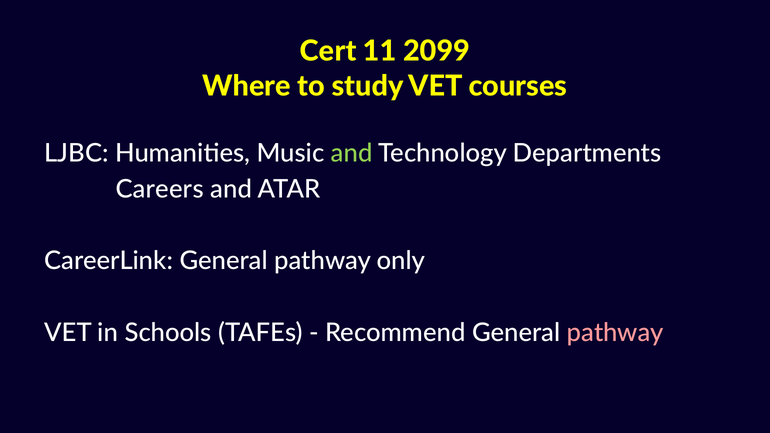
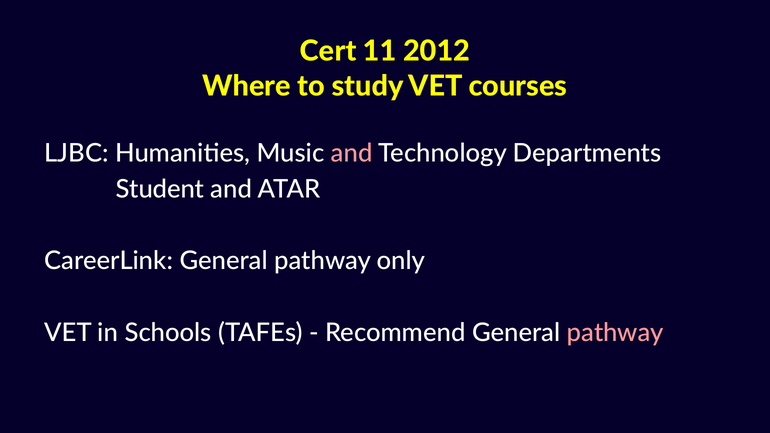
2099: 2099 -> 2012 (437, 51)
and colour: light green -> pink (352, 153)
Careers: Careers -> Student (160, 189)
